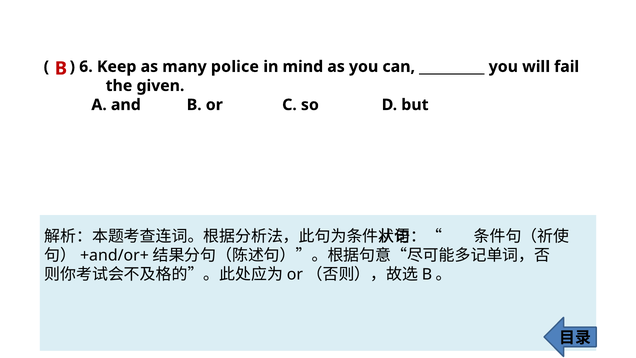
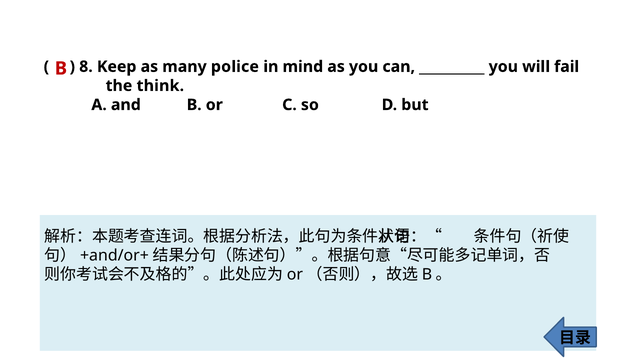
6: 6 -> 8 (86, 67)
given: given -> think (160, 86)
